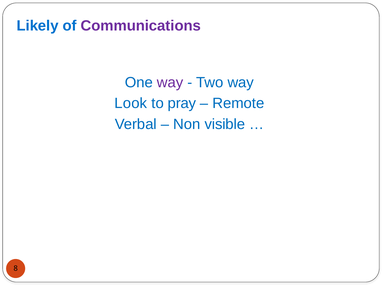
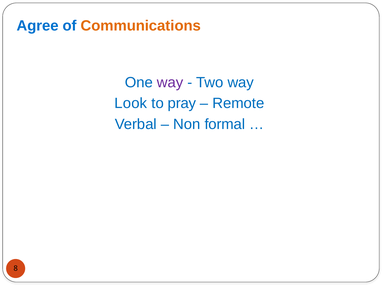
Likely: Likely -> Agree (38, 26)
Communications colour: purple -> orange (141, 26)
visible: visible -> formal (225, 124)
